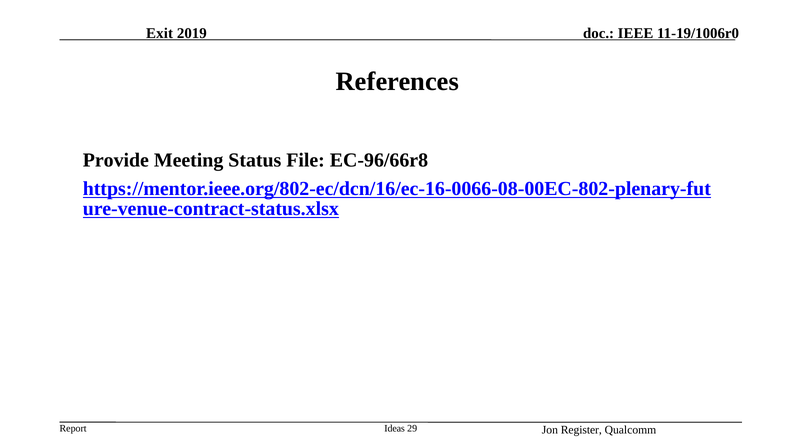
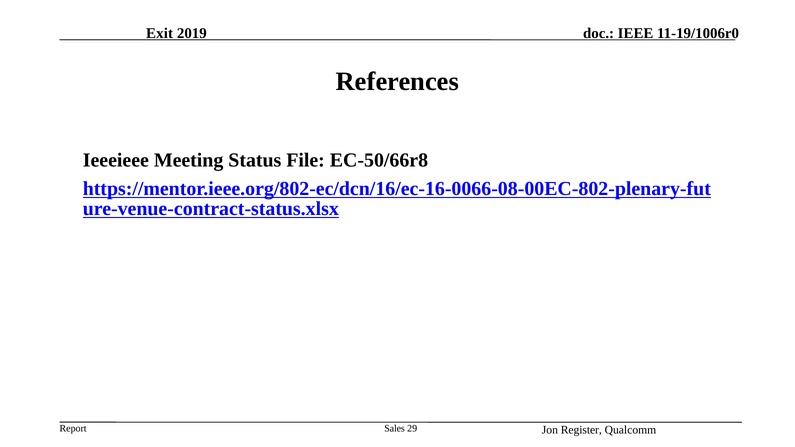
Provide: Provide -> Ieeeieee (116, 160)
EC-96/66r8: EC-96/66r8 -> EC-50/66r8 (379, 160)
Ideas: Ideas -> Sales (395, 429)
